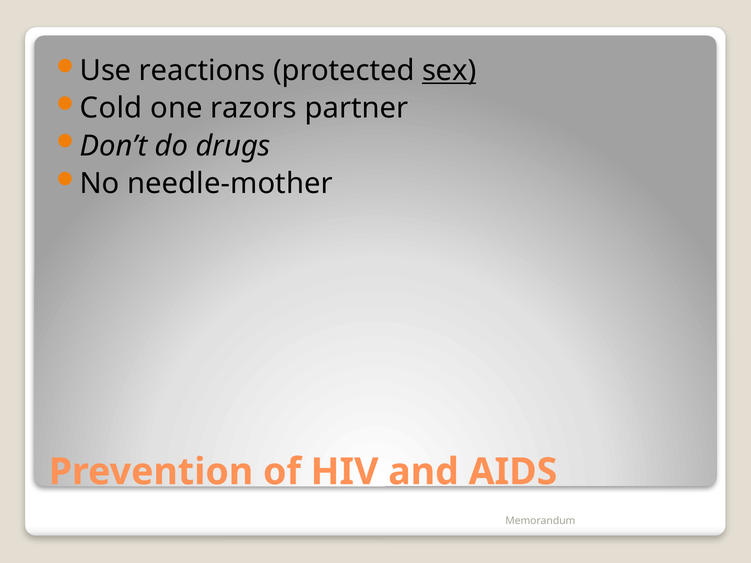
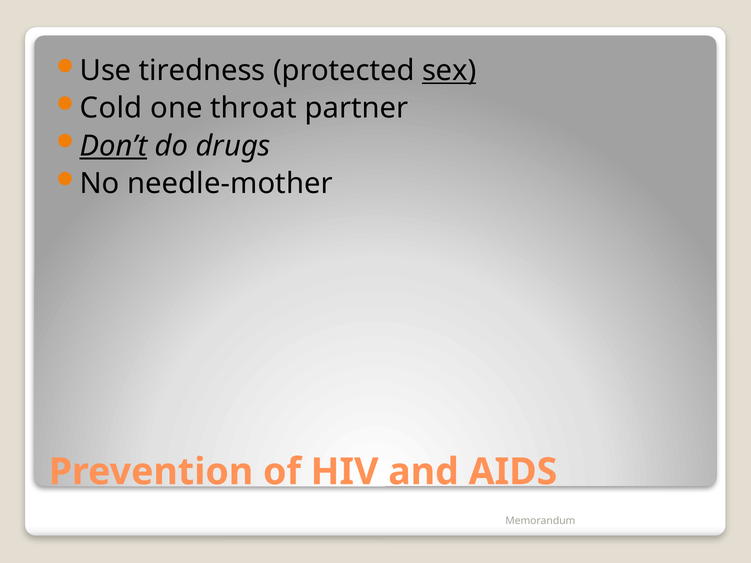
reactions: reactions -> tiredness (202, 71)
razors: razors -> throat (253, 108)
Don’t underline: none -> present (113, 146)
